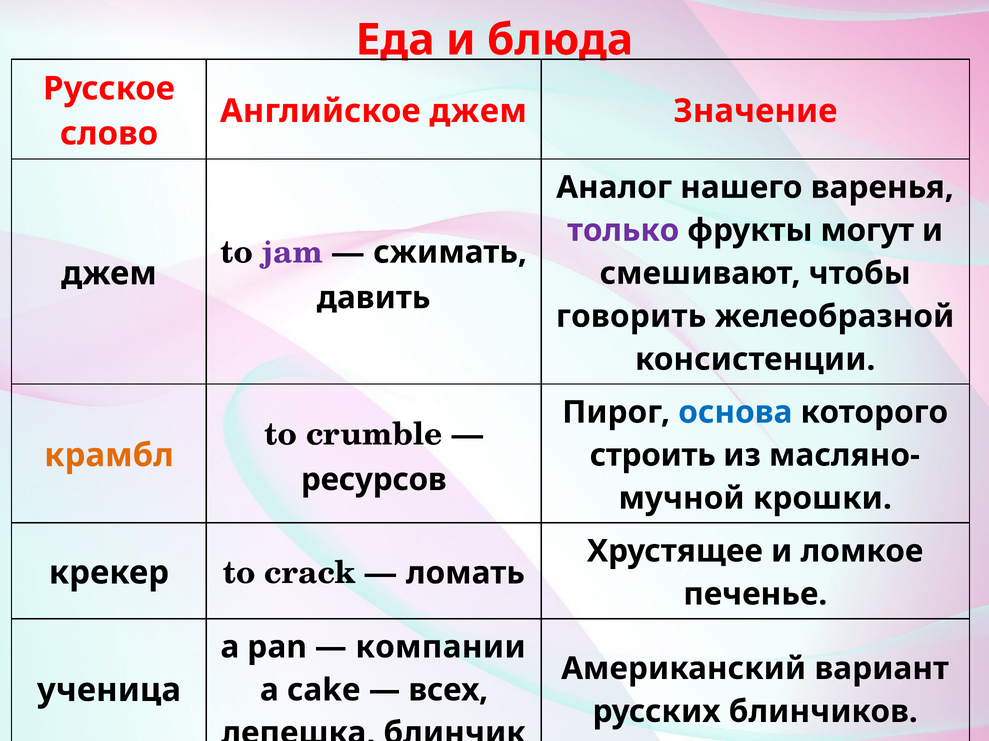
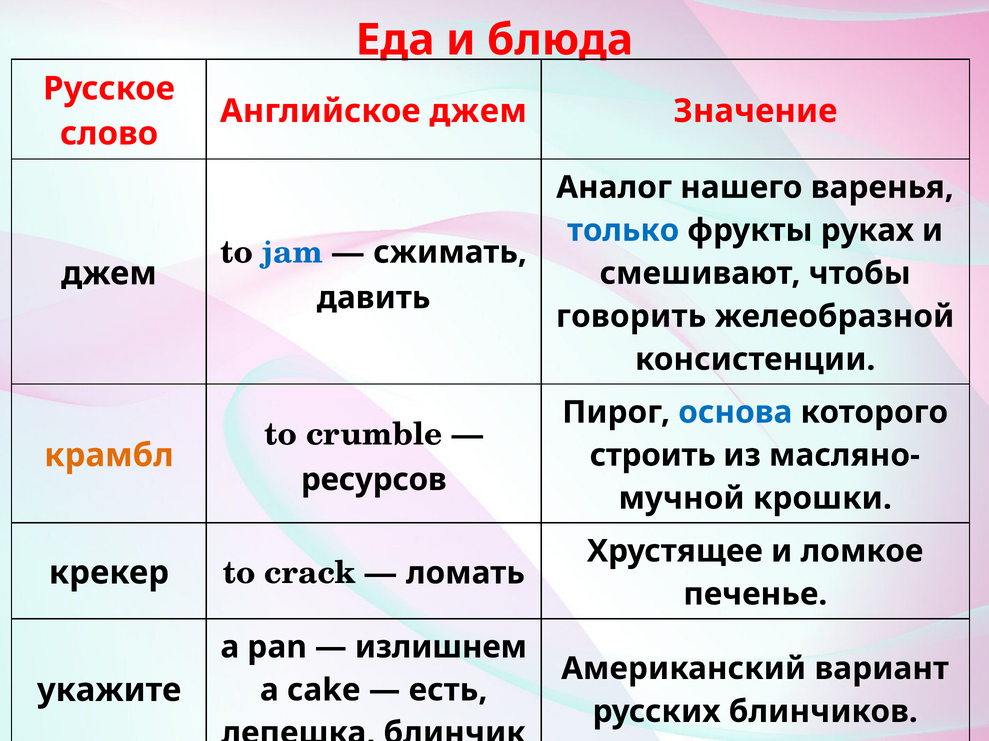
только colour: purple -> blue (623, 231)
могут: могут -> руках (867, 231)
jam colour: purple -> blue (293, 253)
компании: компании -> излишнем (441, 648)
ученица: ученица -> укажите (109, 691)
всех: всех -> есть (448, 691)
